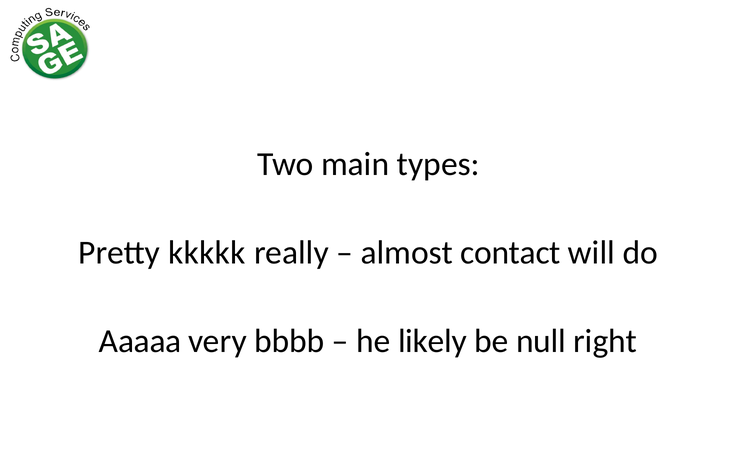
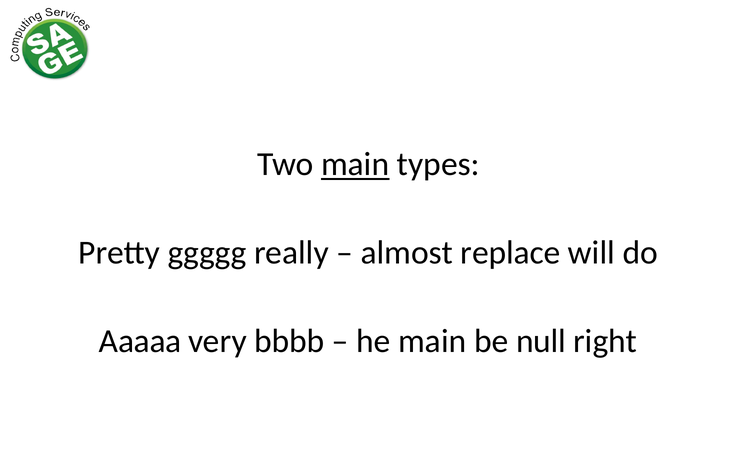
main underline: none -> present (355, 164)
kkkkk: kkkkk -> ggggg (207, 253)
contact: contact -> replace (510, 253)
he likely: likely -> main (432, 341)
